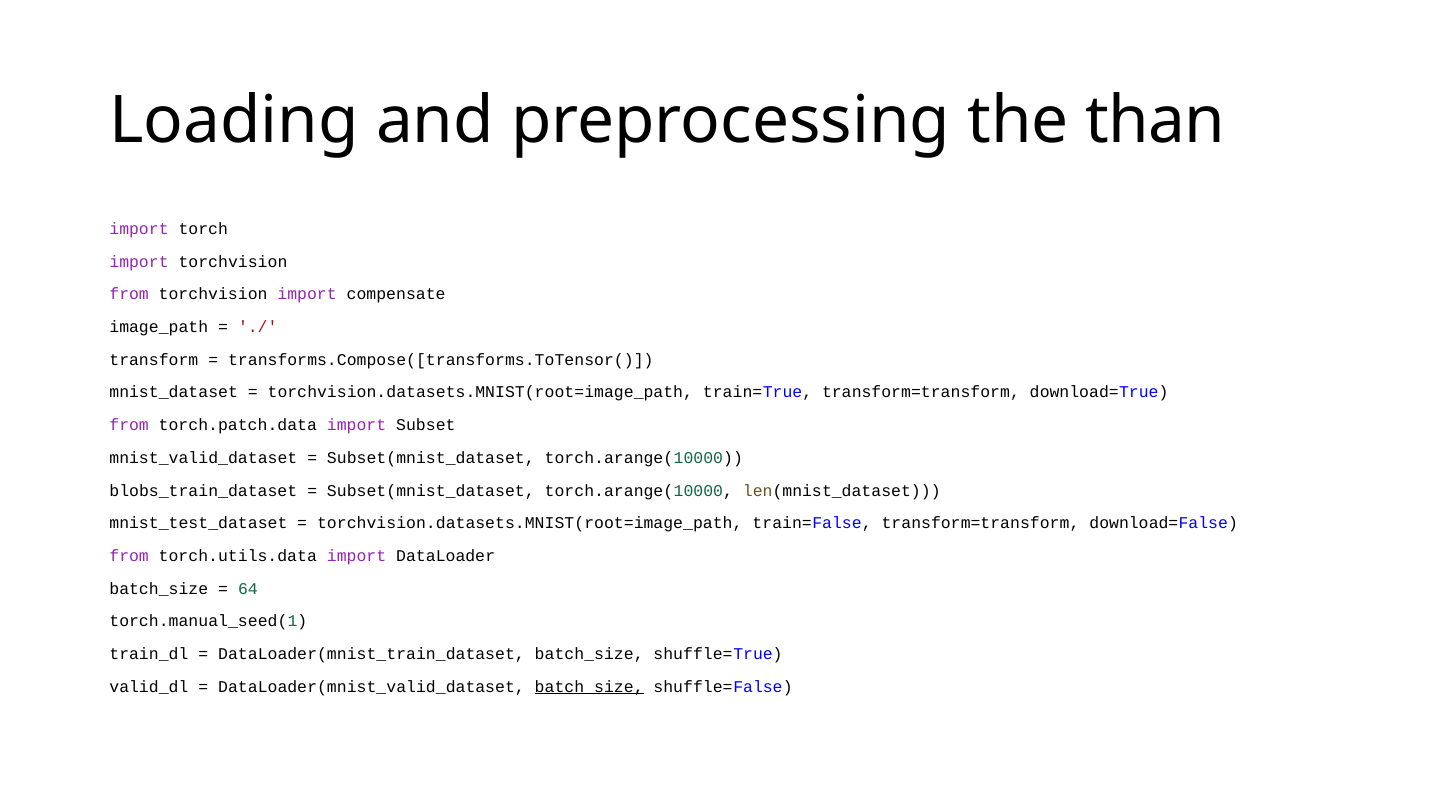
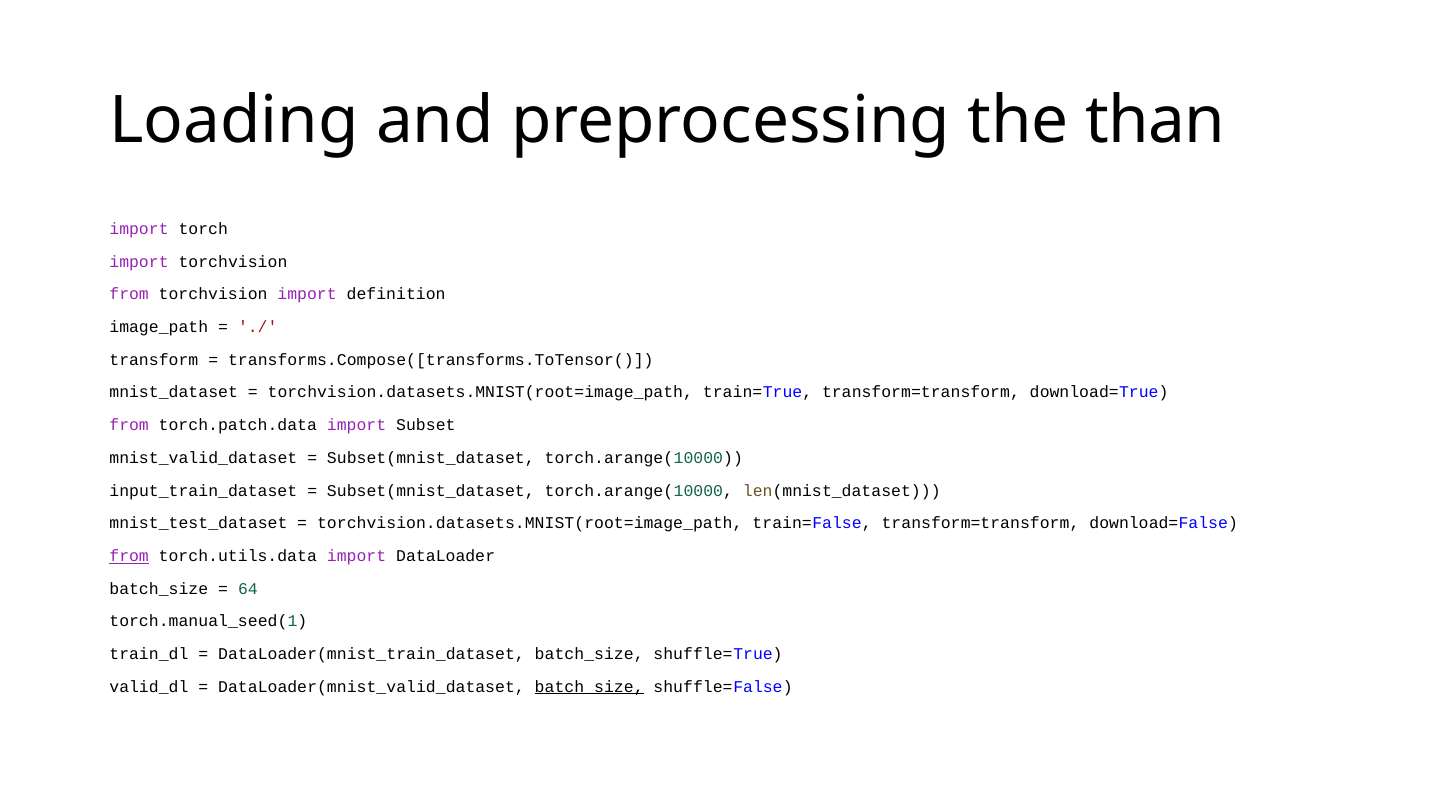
compensate: compensate -> definition (396, 294)
blobs_train_dataset: blobs_train_dataset -> input_train_dataset (203, 491)
from underline: none -> present (129, 556)
